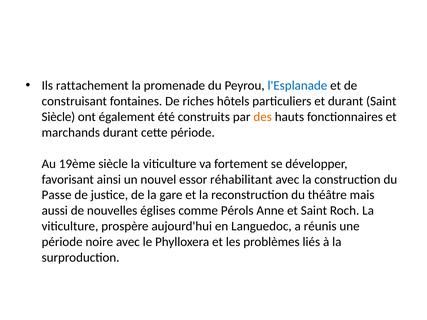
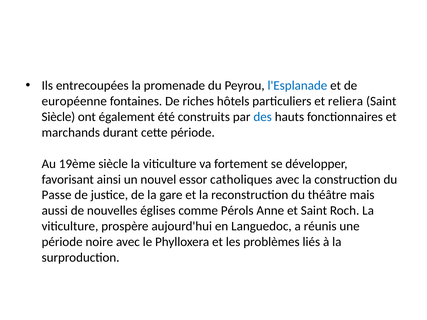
rattachement: rattachement -> entrecoupées (92, 86)
construisant: construisant -> européenne (74, 101)
et durant: durant -> reliera (346, 101)
des colour: orange -> blue (263, 117)
réhabilitant: réhabilitant -> catholiques (241, 180)
